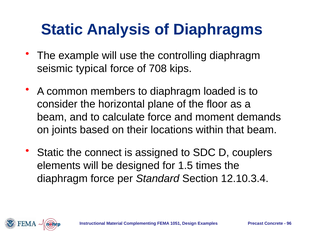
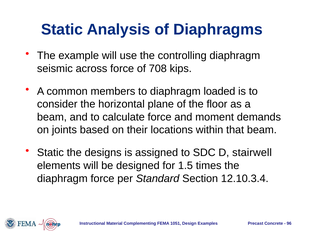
typical: typical -> across (91, 68)
connect: connect -> designs (103, 153)
couplers: couplers -> stairwell (252, 153)
